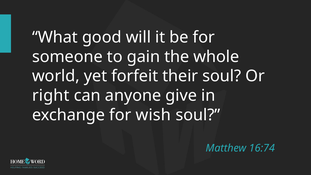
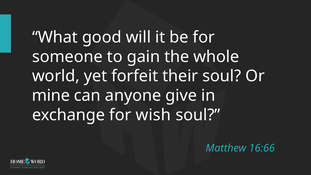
right: right -> mine (51, 96)
16:74: 16:74 -> 16:66 (262, 148)
